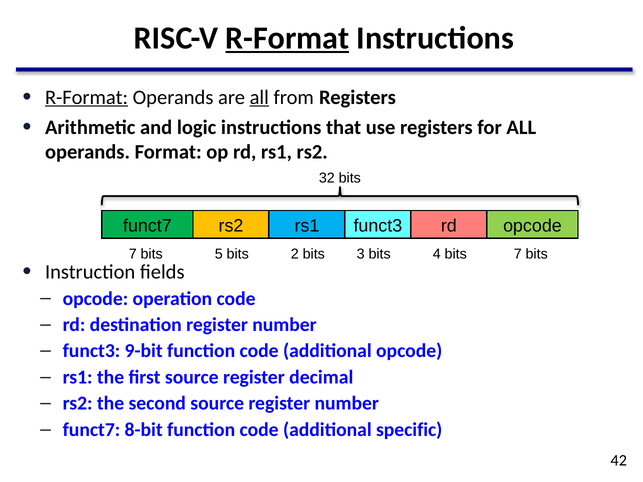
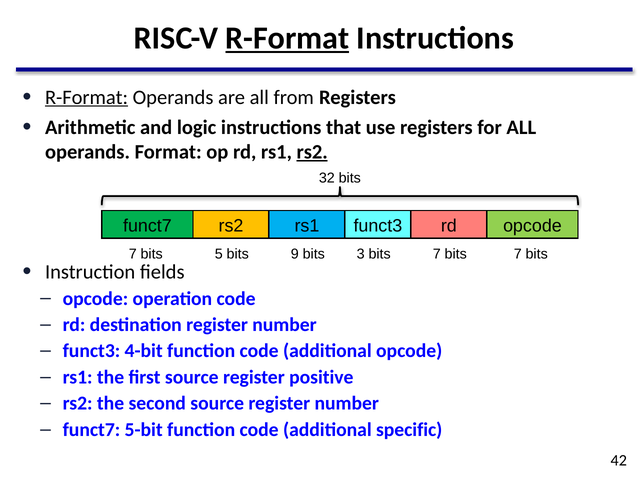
all underline: present -> none (259, 97)
rs2 underline: none -> present (312, 152)
2: 2 -> 9 (295, 254)
4: 4 -> 7 (437, 254)
9-bit: 9-bit -> 4-bit (144, 351)
decimal: decimal -> positive (321, 377)
8-bit: 8-bit -> 5-bit (144, 430)
